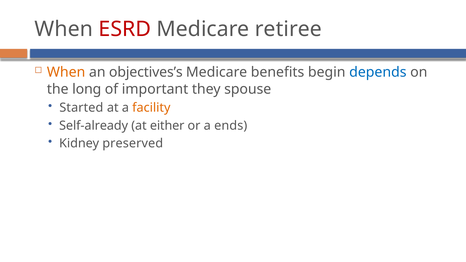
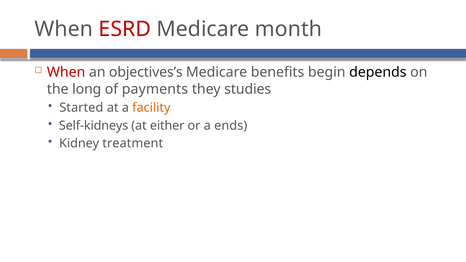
retiree: retiree -> month (288, 29)
When colour: orange -> red (66, 72)
depends colour: blue -> black (378, 72)
important: important -> payments (155, 89)
spouse: spouse -> studies (248, 89)
Self-already: Self-already -> Self-kidneys (94, 126)
preserved: preserved -> treatment (133, 143)
